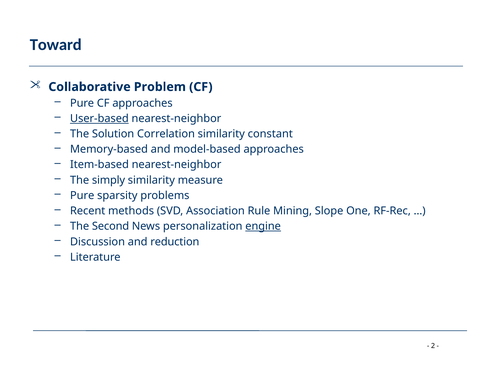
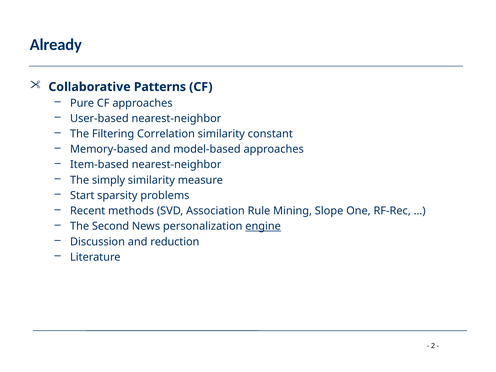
Toward: Toward -> Already (56, 45)
Problem: Problem -> Patterns (160, 87)
User-based underline: present -> none (99, 118)
Solution: Solution -> Filtering (113, 134)
Pure: Pure -> Start (82, 195)
